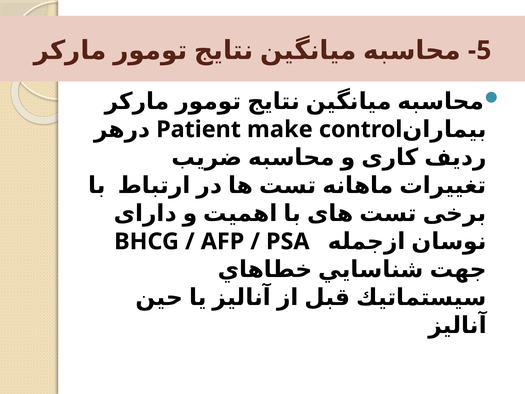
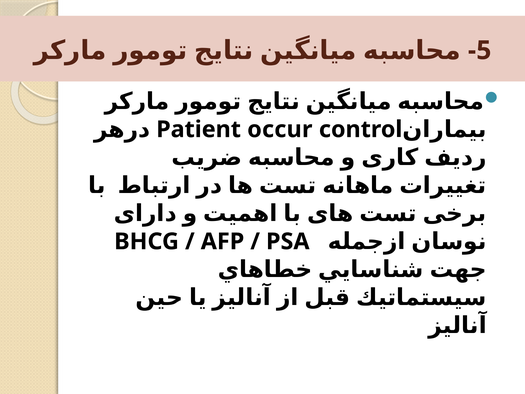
make: make -> occur (280, 129)
